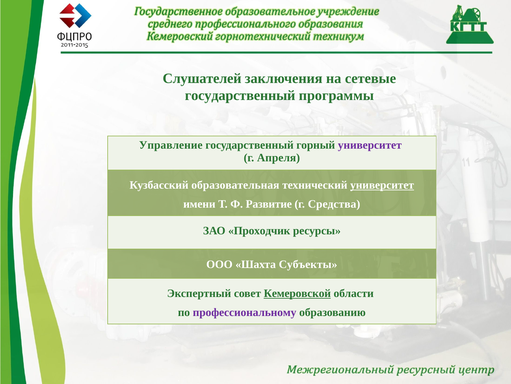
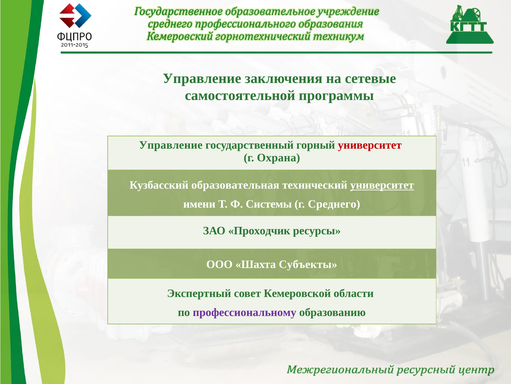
Слушателей: Слушателей -> Управление (202, 78)
государственный: государственный -> самостоятельной (240, 95)
университет colour: purple -> red (370, 145)
Апреля: Апреля -> Охрана (279, 157)
Развитие: Развитие -> Системы (269, 204)
Средства: Средства -> Среднего (334, 204)
Кемеровской underline: present -> none (297, 293)
